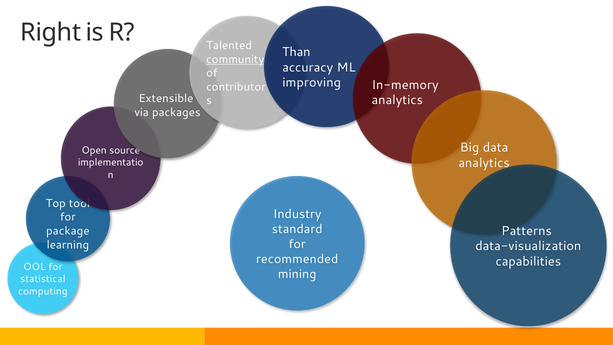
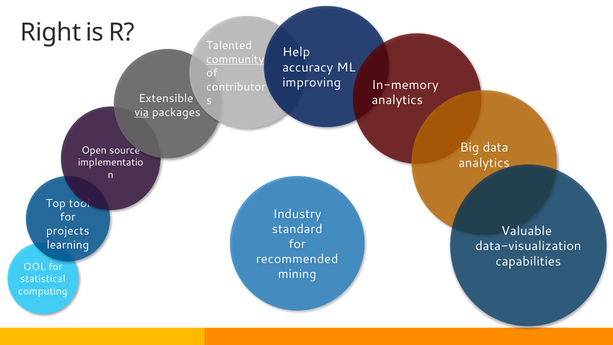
Than: Than -> Help (296, 52)
via underline: none -> present (142, 112)
Patterns: Patterns -> Valuable (527, 231)
package: package -> projects (68, 231)
